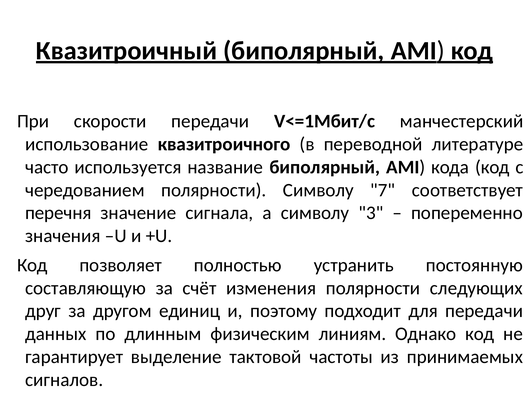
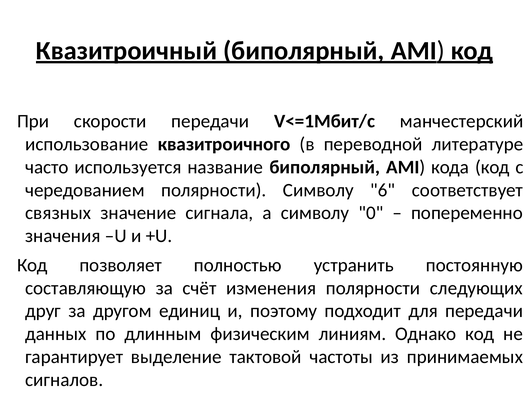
7: 7 -> 6 (383, 190)
перечня: перечня -> связных (58, 213)
3: 3 -> 0 (371, 213)
